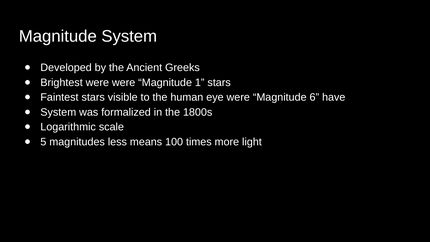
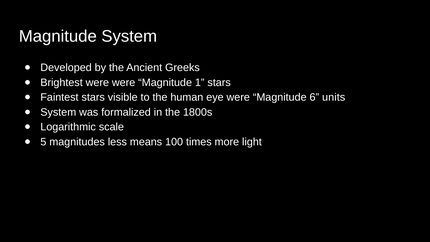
have: have -> units (334, 97)
